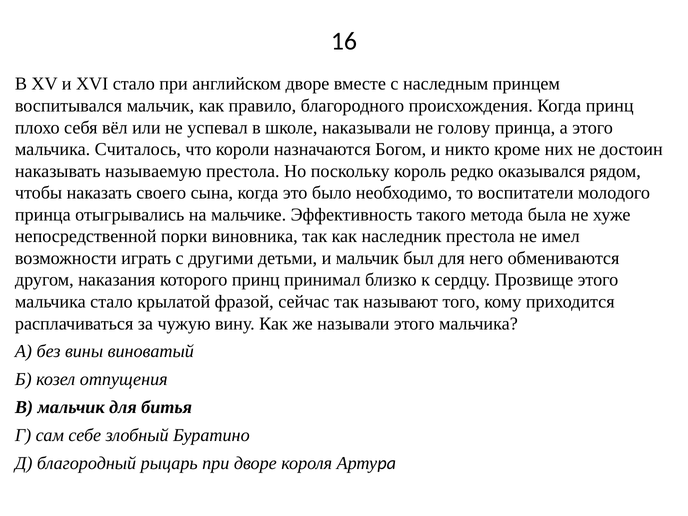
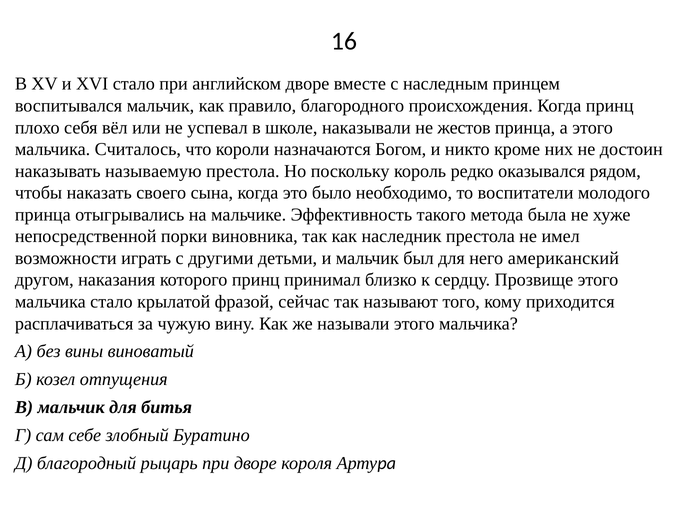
голову: голову -> жестов (464, 128)
обмениваются: обмениваются -> американский (563, 258)
